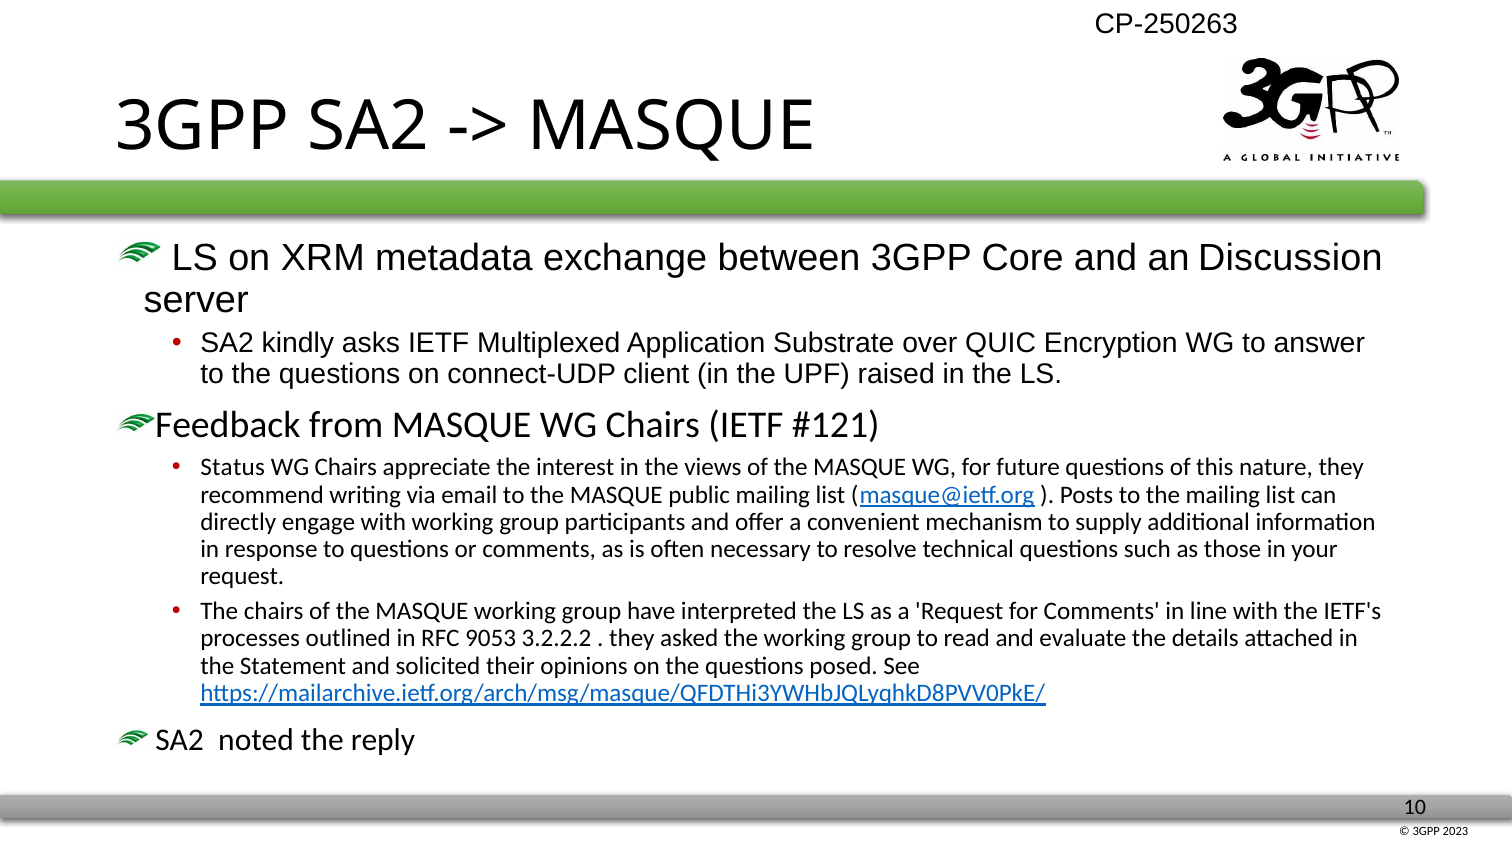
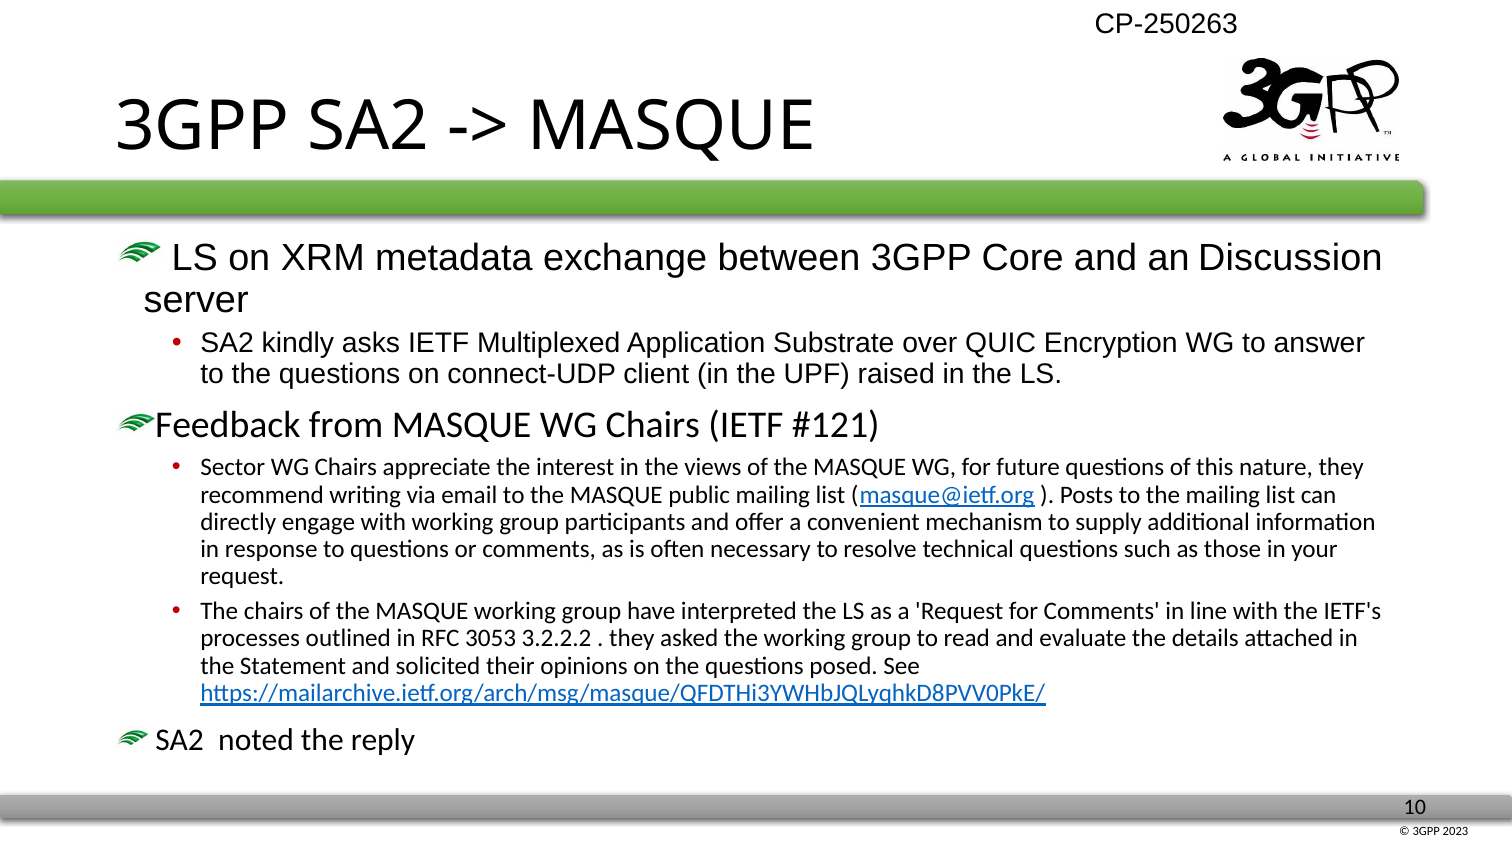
Status: Status -> Sector (233, 467)
9053: 9053 -> 3053 (491, 639)
